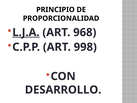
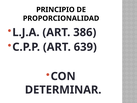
L.J.A underline: present -> none (26, 32)
968: 968 -> 386 (85, 32)
998: 998 -> 639 (85, 47)
DESARROLLO: DESARROLLO -> DETERMINAR (63, 90)
